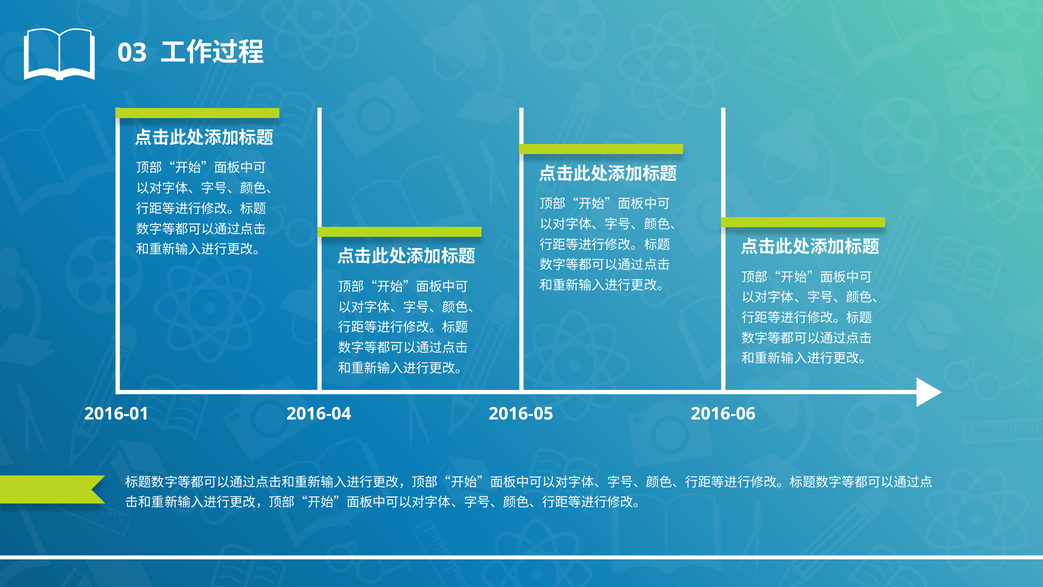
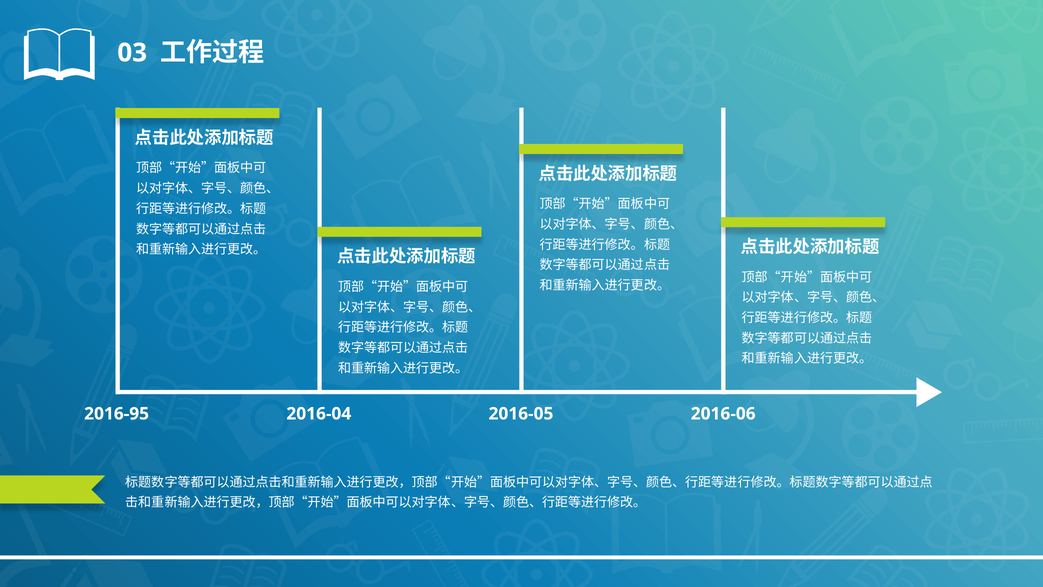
2016-01: 2016-01 -> 2016-95 (117, 414)
